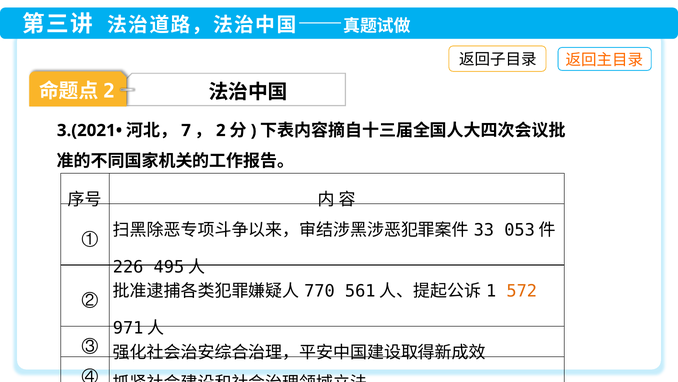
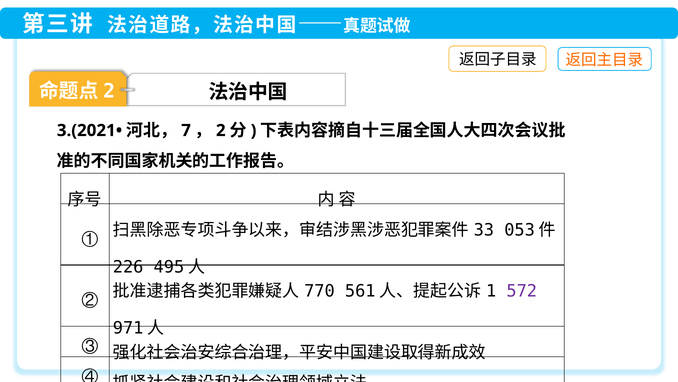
572 colour: orange -> purple (522, 291)
